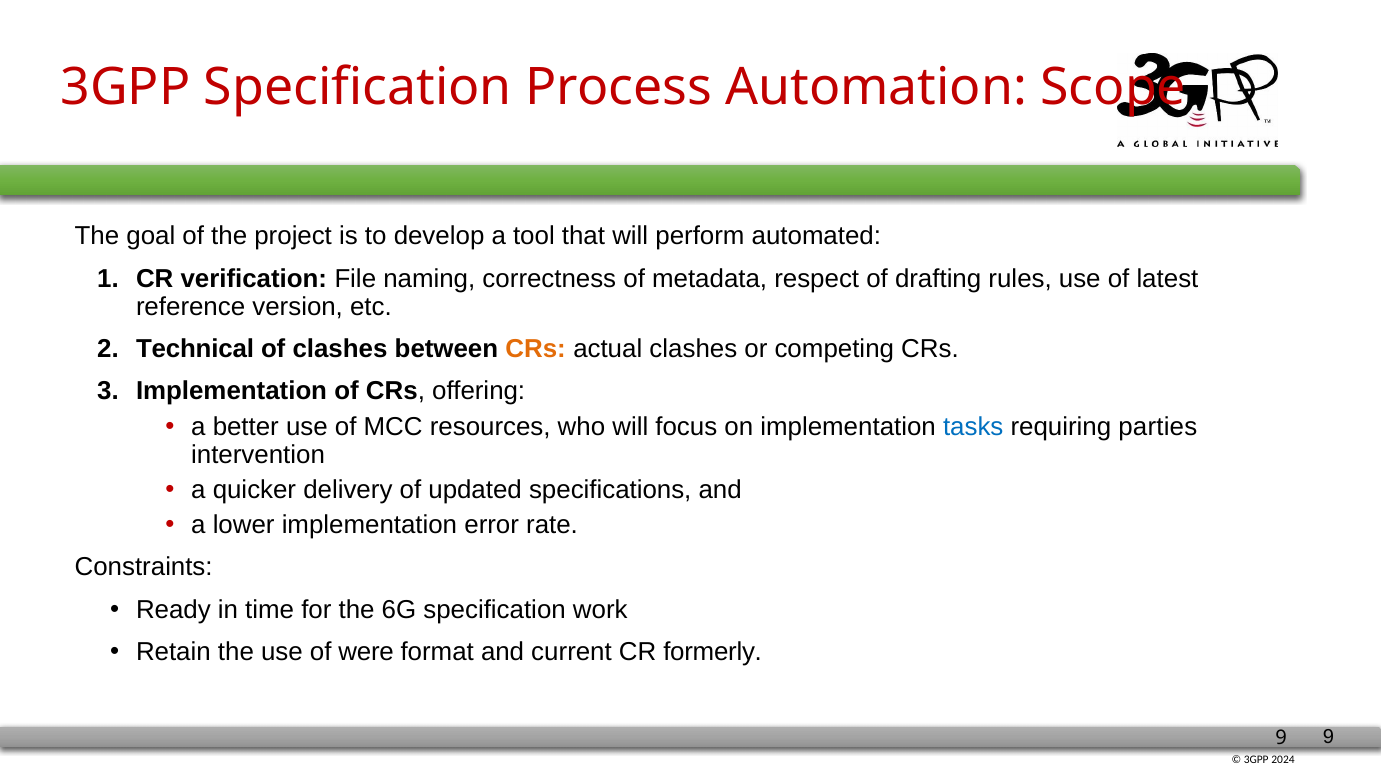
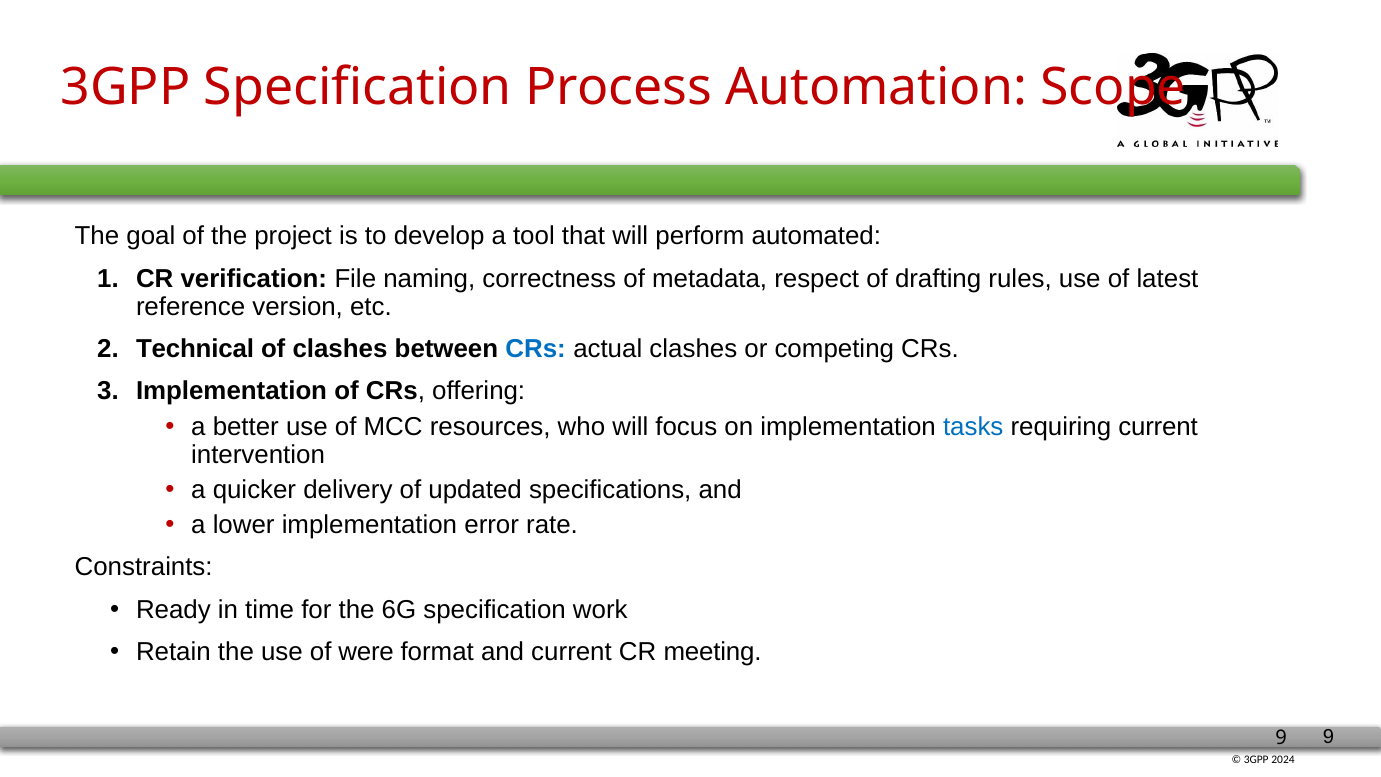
CRs colour: orange -> blue (536, 349)
requiring parties: parties -> current (1158, 426)
formerly: formerly -> meeting (713, 652)
